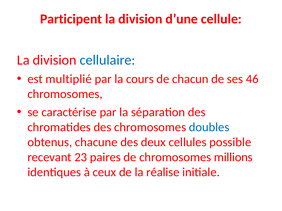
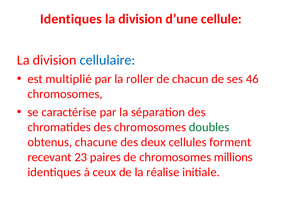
Participent: Participent -> Identiques (71, 19)
cours: cours -> roller (140, 79)
doubles colour: blue -> green (209, 127)
possible: possible -> forment (230, 143)
